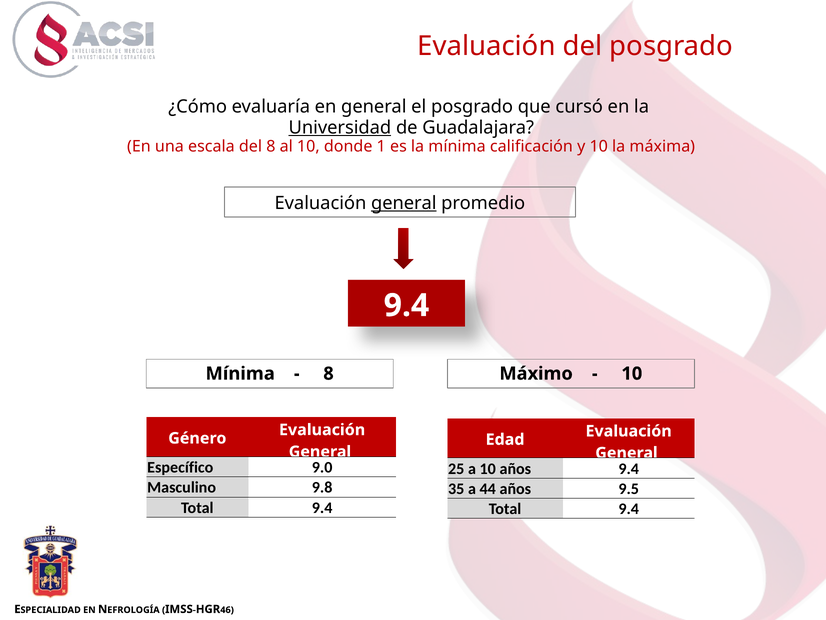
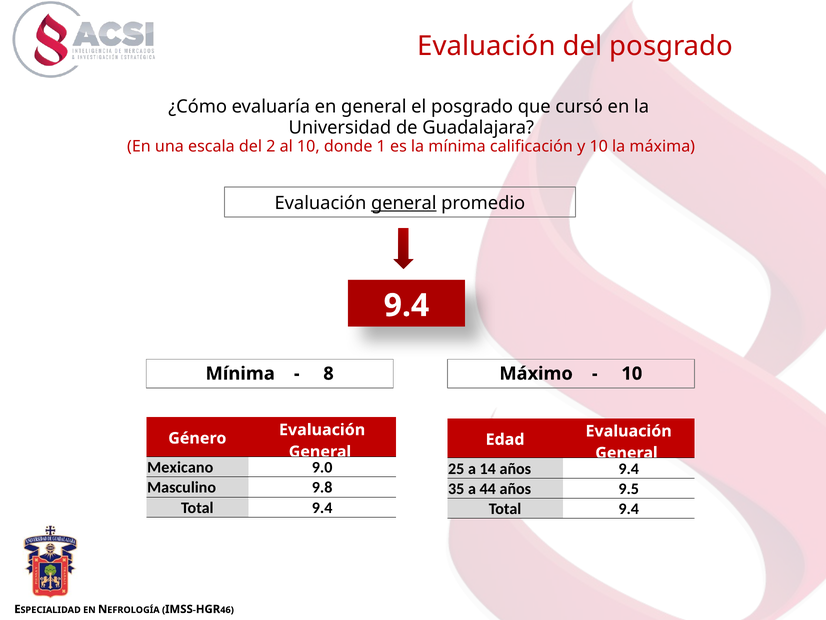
Universidad underline: present -> none (340, 127)
del 8: 8 -> 2 (271, 147)
Específico: Específico -> Mexicano (180, 467)
a 10: 10 -> 14 (488, 468)
